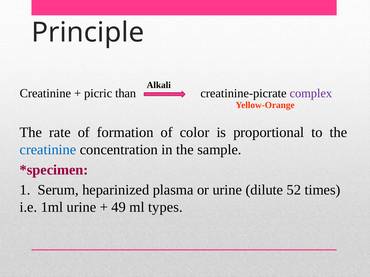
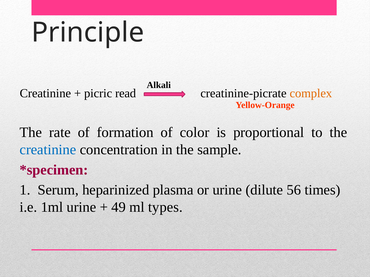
than: than -> read (126, 94)
complex colour: purple -> orange (311, 94)
52: 52 -> 56 (294, 190)
